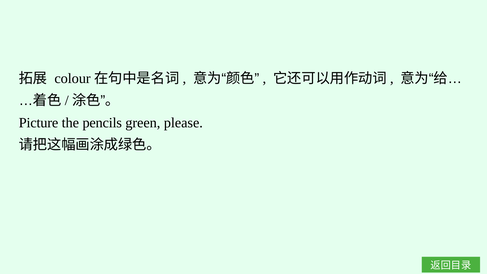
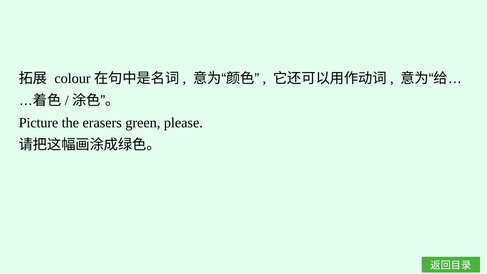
pencils: pencils -> erasers (102, 123)
